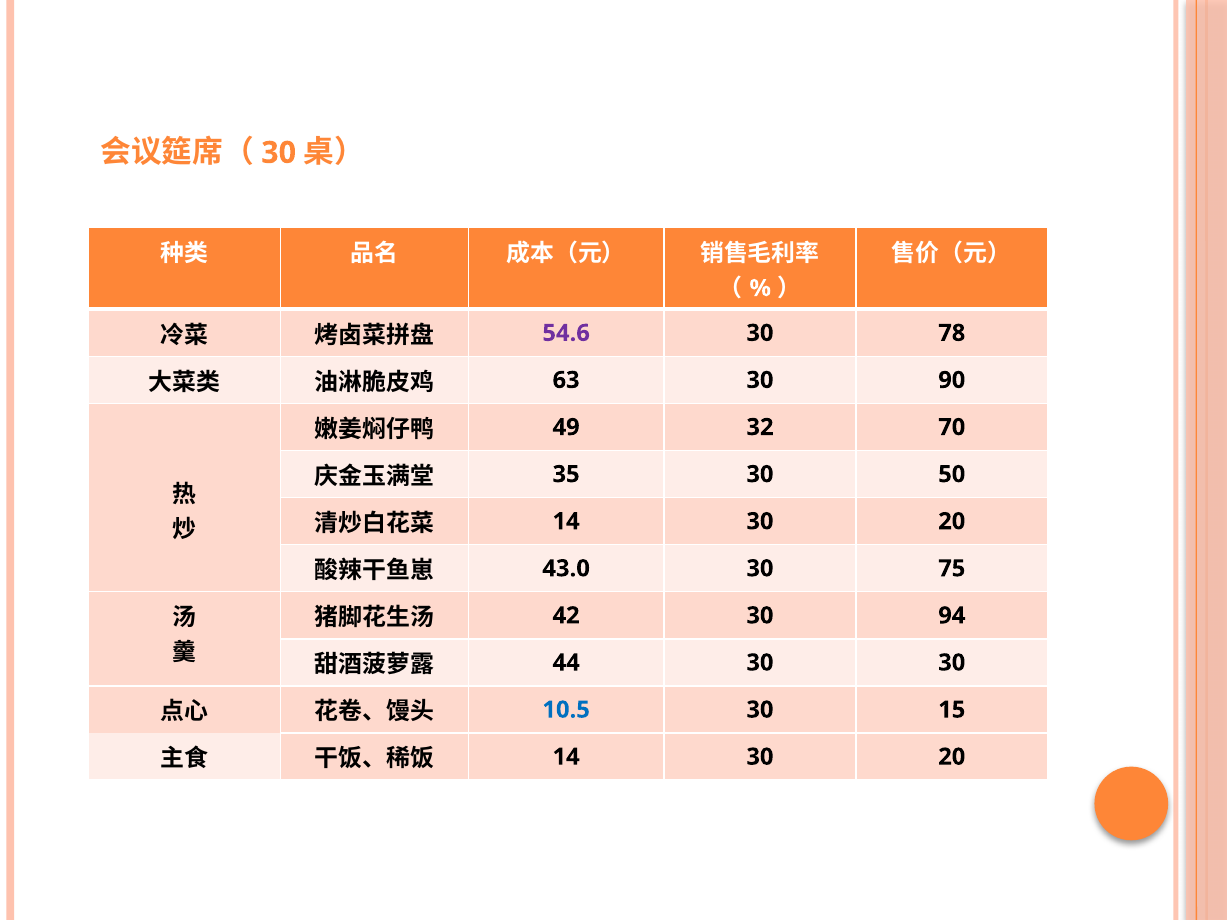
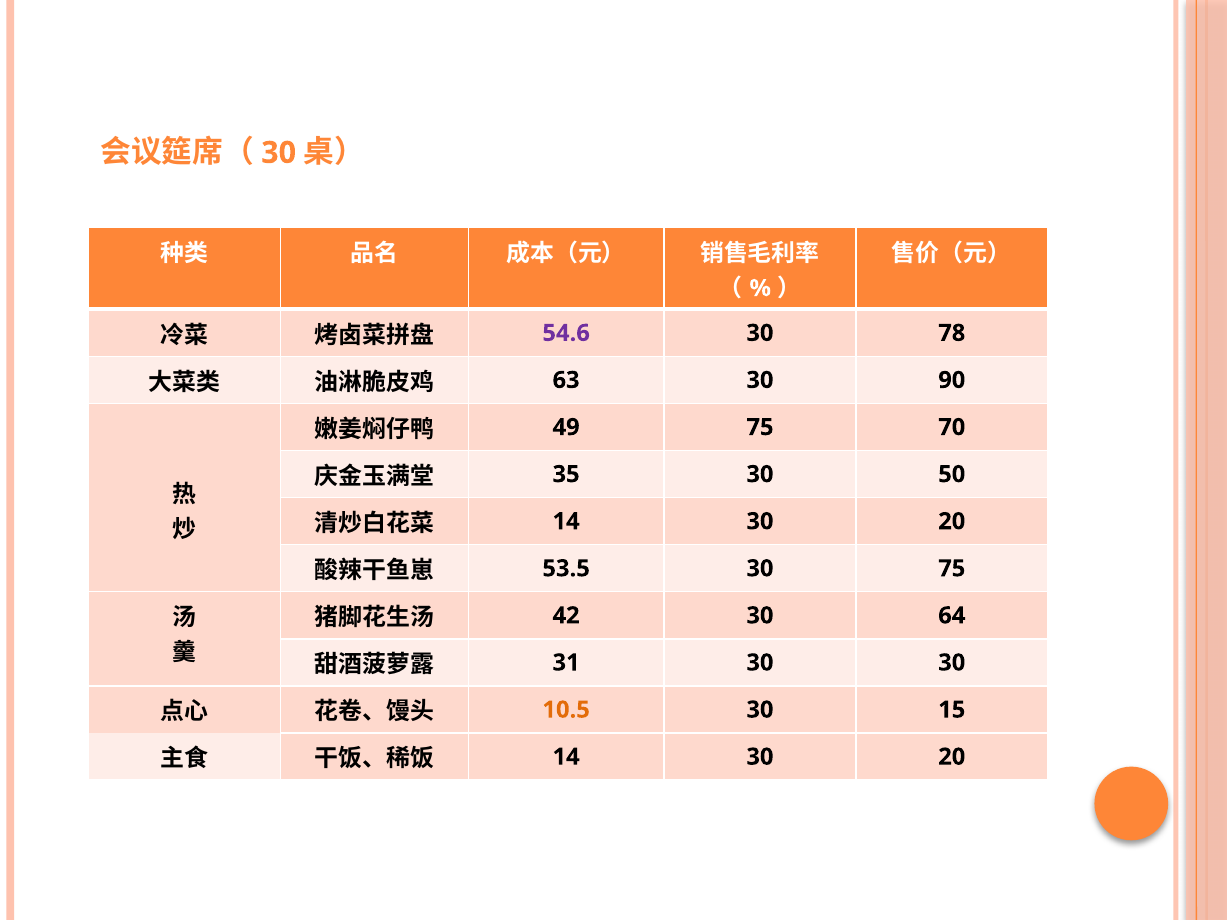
49 32: 32 -> 75 (760, 427)
43.0: 43.0 -> 53.5 (566, 569)
94: 94 -> 64 (952, 616)
44: 44 -> 31 (566, 663)
10.5 colour: blue -> orange (566, 710)
